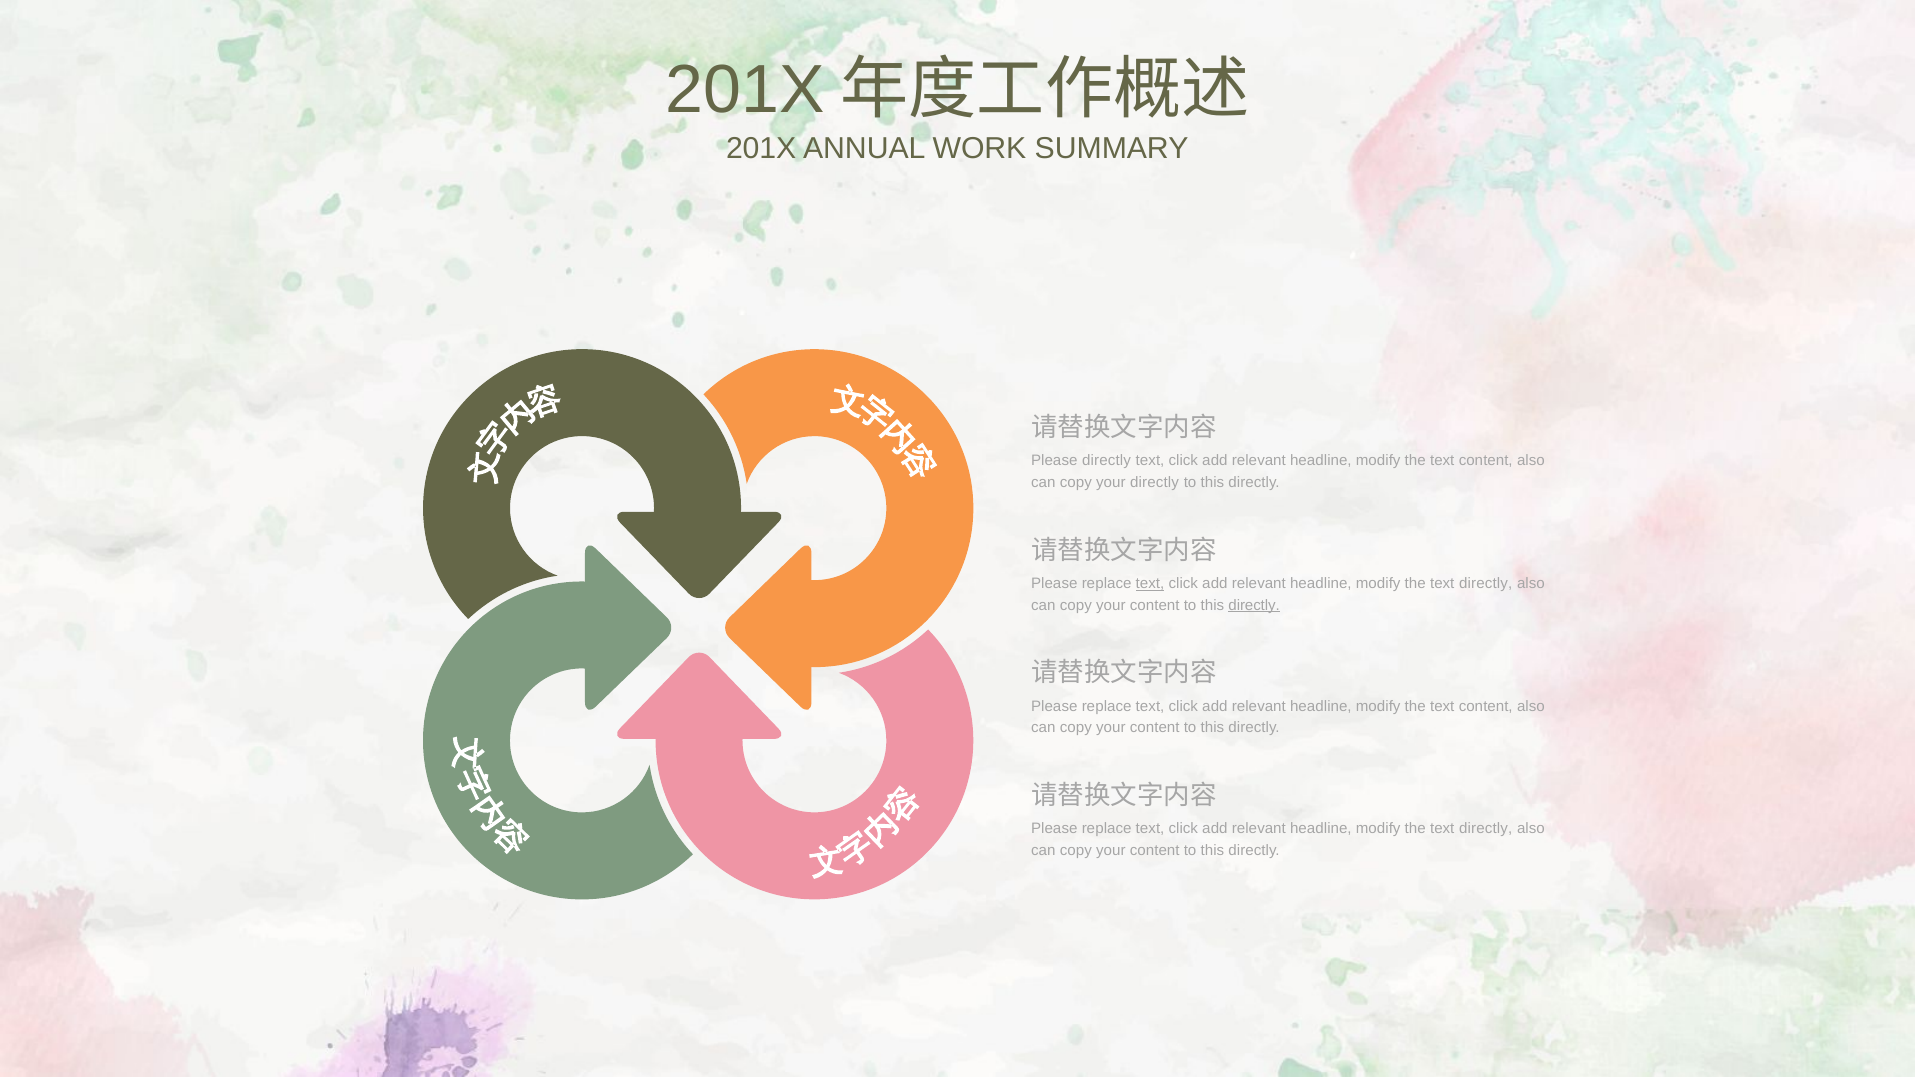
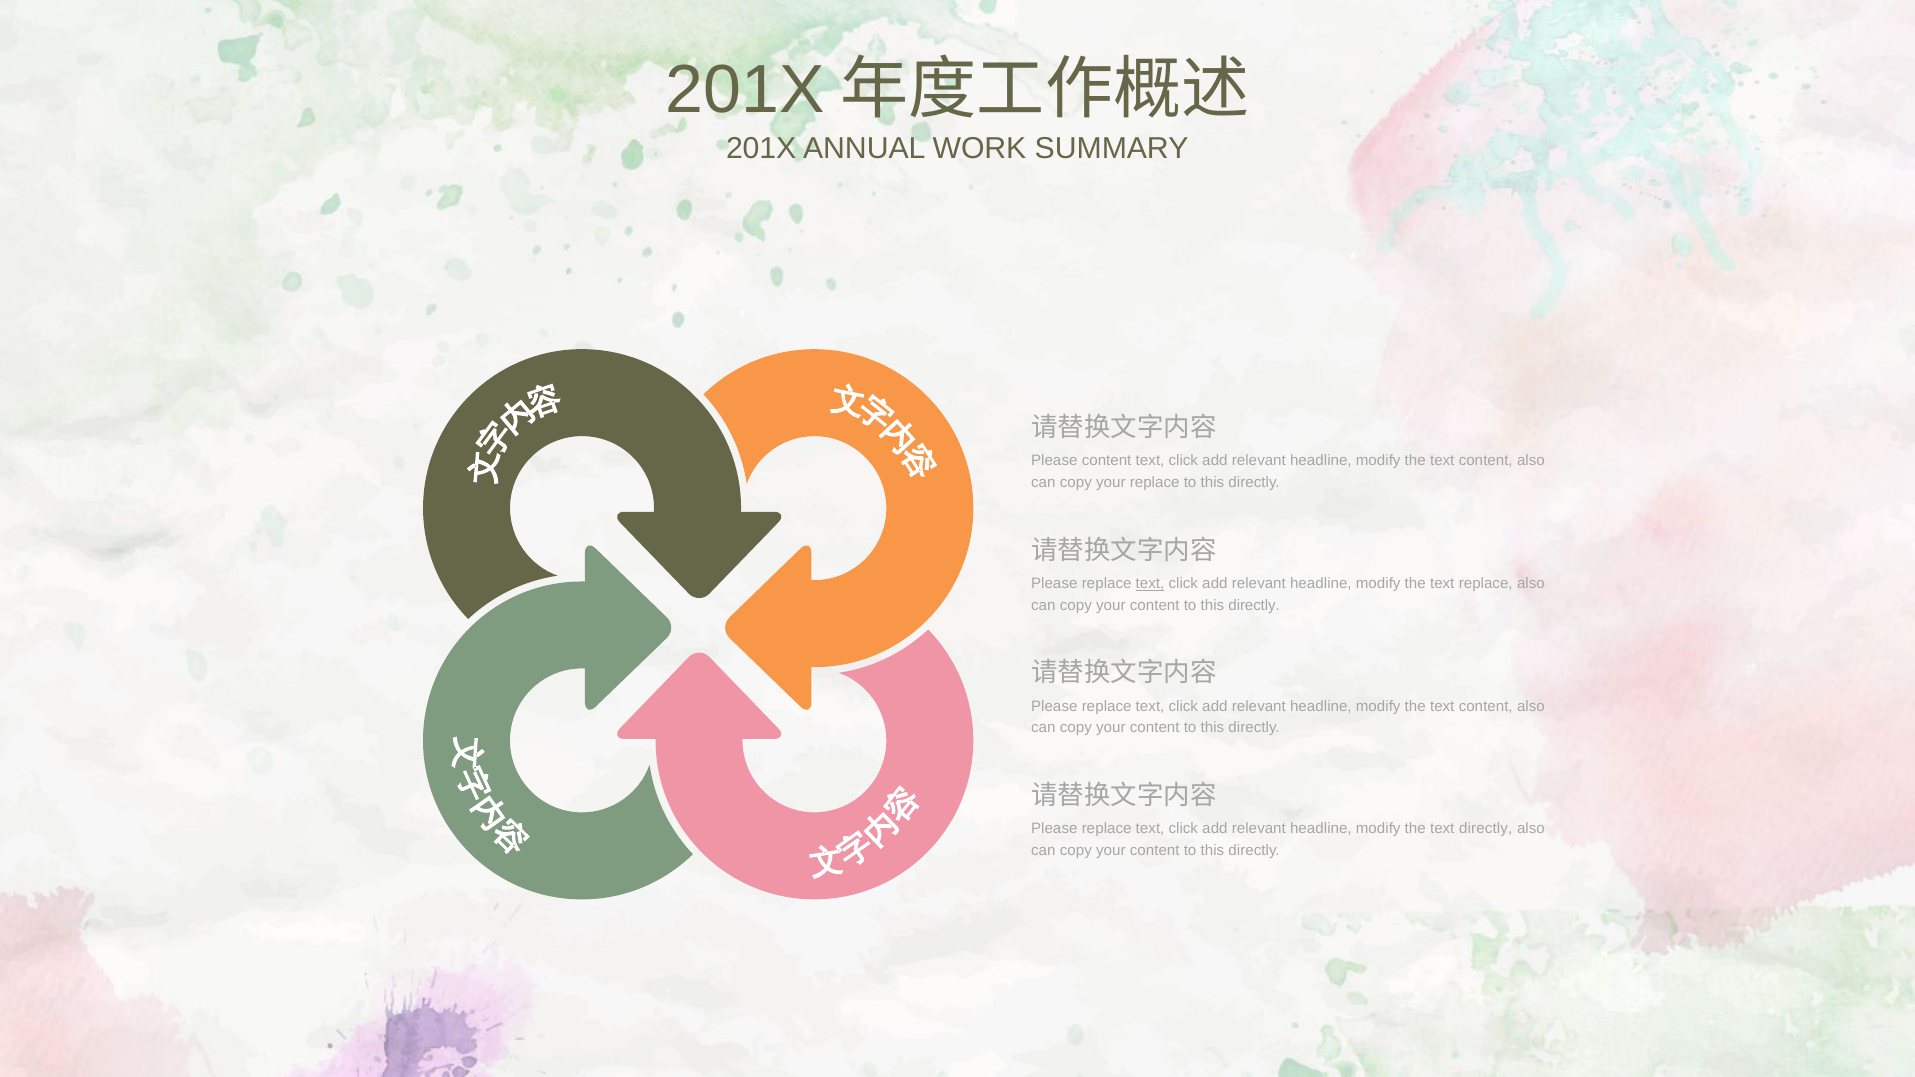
Please directly: directly -> content (1107, 461)
your directly: directly -> replace (1155, 483)
directly: directly -> replace (1486, 584)
directly underline: present -> none (1254, 605)
